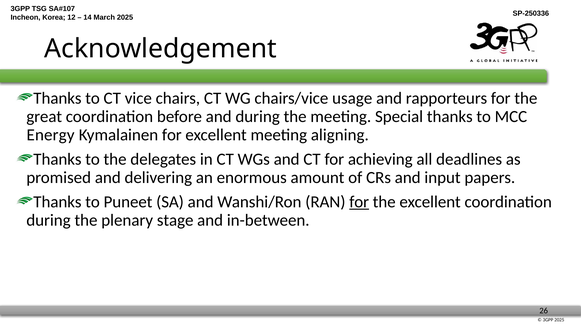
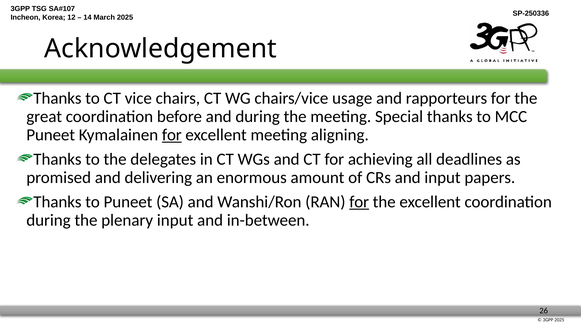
Energy: Energy -> Puneet (51, 135)
for underline: none -> present (172, 135)
plenary stage: stage -> input (175, 220)
